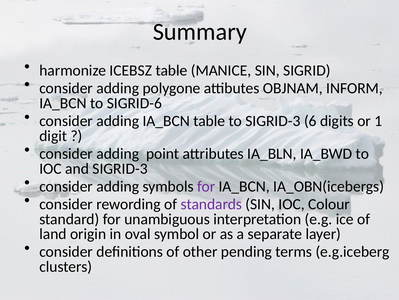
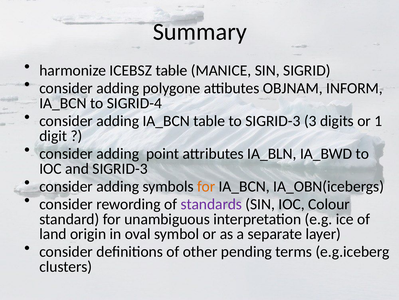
SIGRID-6: SIGRID-6 -> SIGRID-4 (134, 103)
6: 6 -> 3 (310, 121)
for colour: purple -> orange (206, 186)
